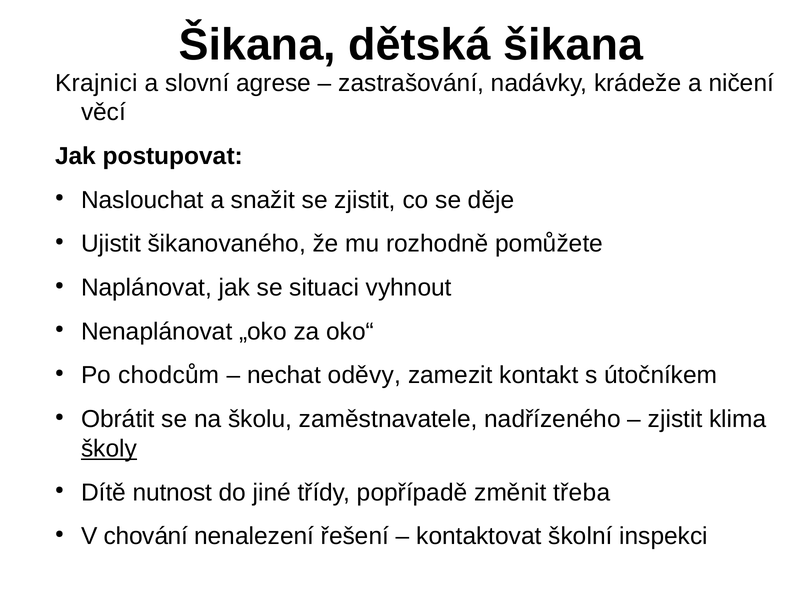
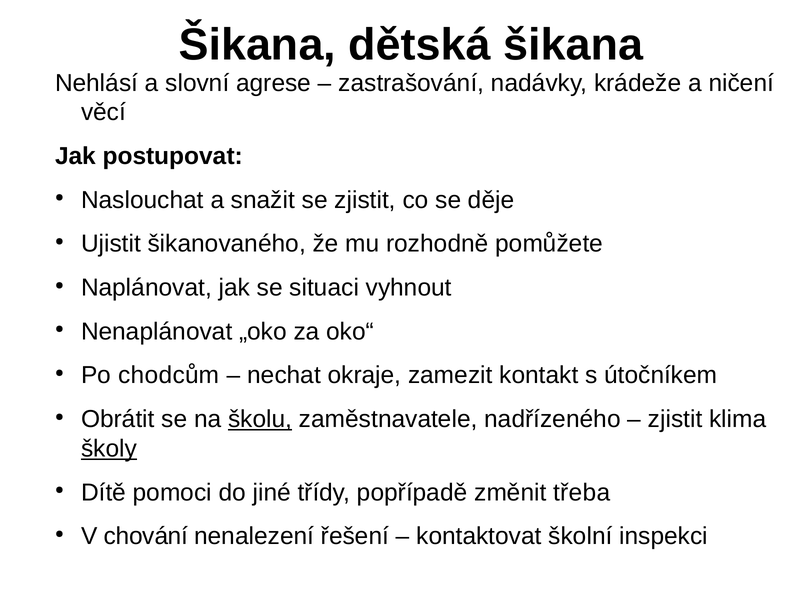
Krajnici: Krajnici -> Nehlásí (97, 83)
oděvy: oděvy -> okraje (364, 375)
školu underline: none -> present (260, 419)
nutnost: nutnost -> pomoci (172, 493)
